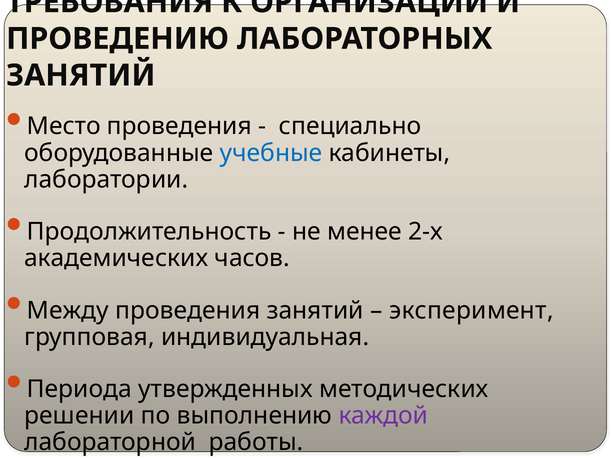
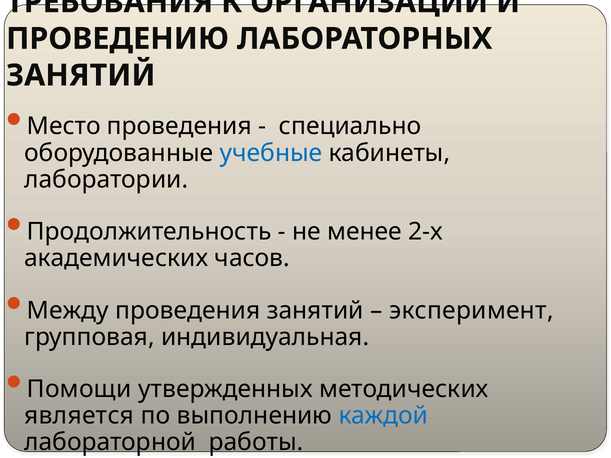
Периода: Периода -> Помощи (79, 389)
решении: решении -> является (79, 416)
каждой colour: purple -> blue (383, 416)
